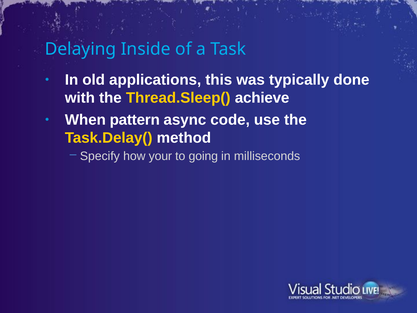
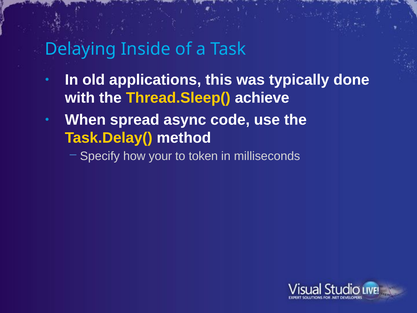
pattern: pattern -> spread (135, 120)
going: going -> token (203, 156)
